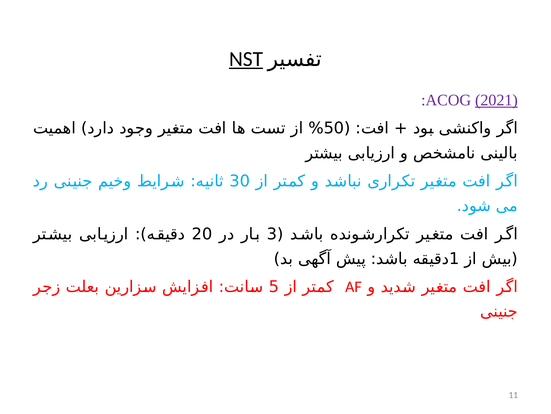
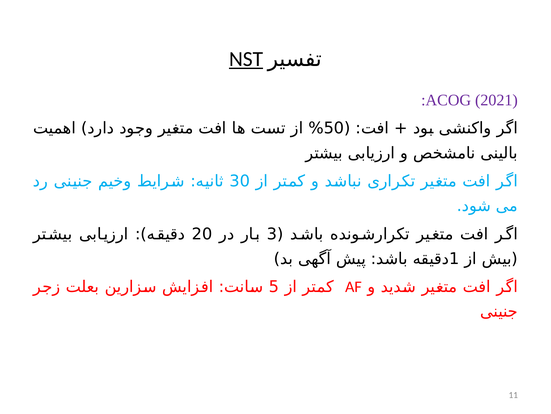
2021 underline: present -> none (496, 100)
